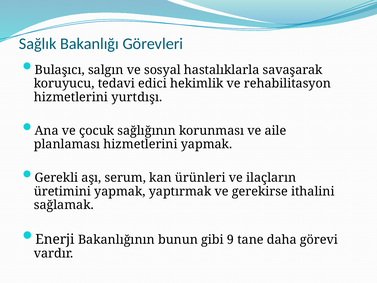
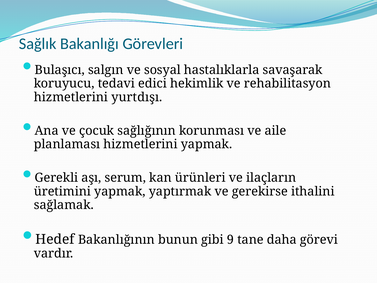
Enerji: Enerji -> Hedef (55, 239)
